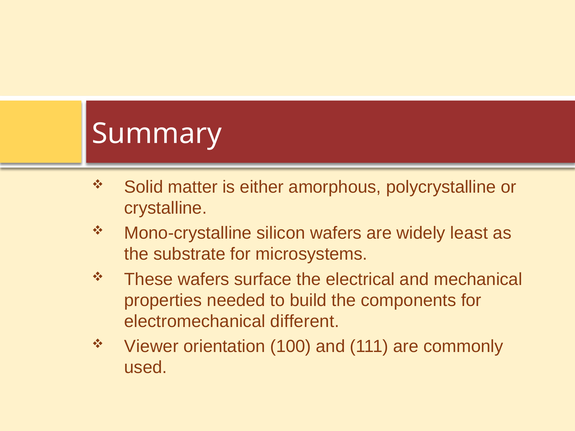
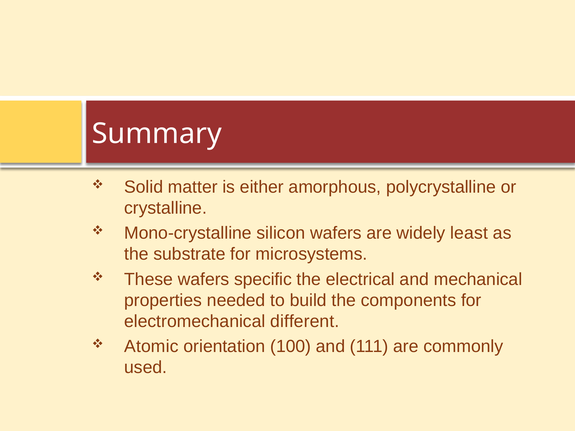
surface: surface -> specific (263, 279)
Viewer: Viewer -> Atomic (151, 347)
